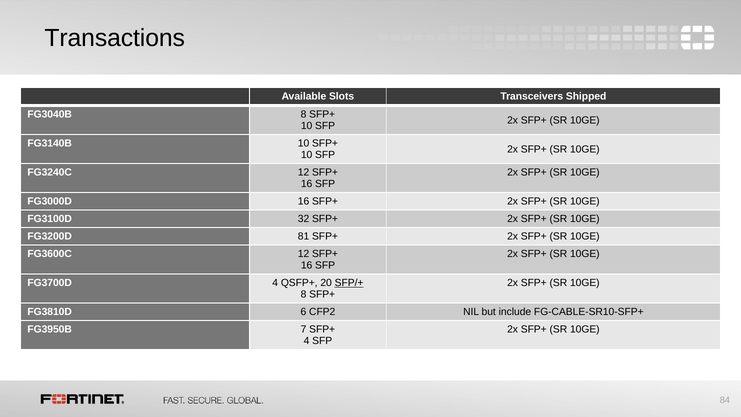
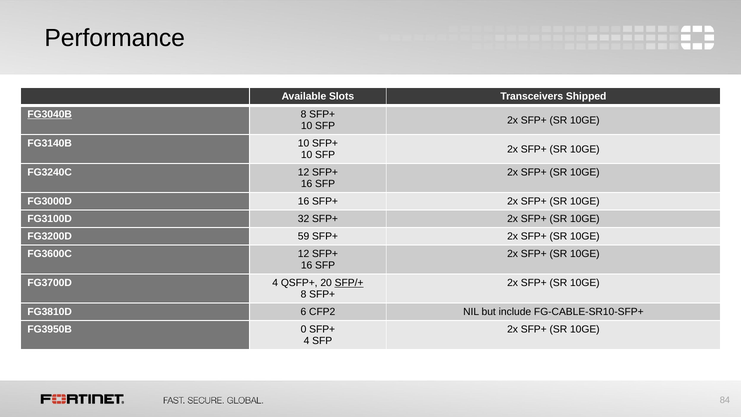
Transactions: Transactions -> Performance (115, 38)
FG3040B underline: none -> present (50, 114)
81: 81 -> 59 (304, 236)
7: 7 -> 0 (304, 329)
